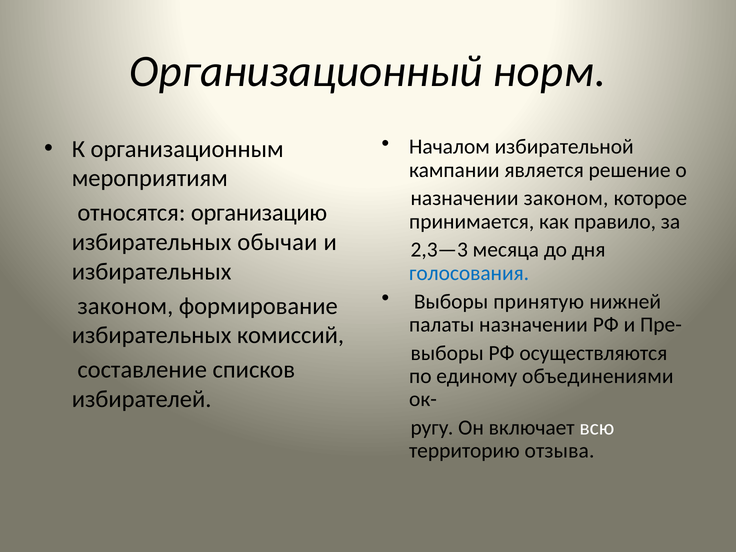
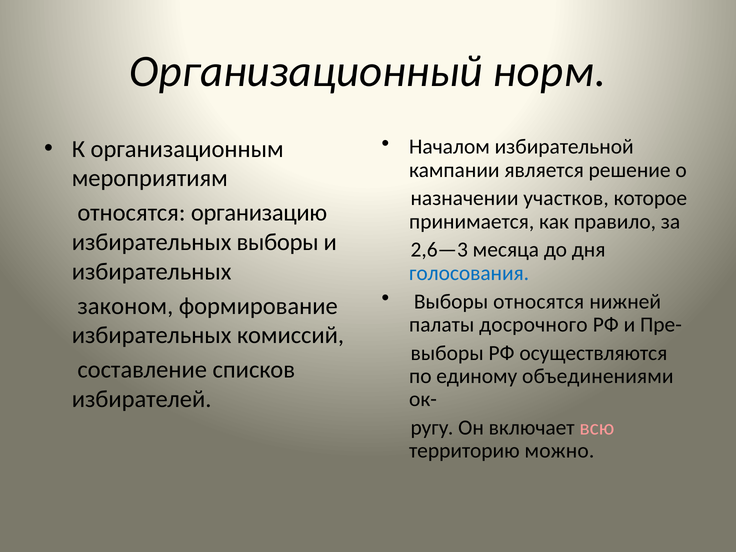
назначении законом: законом -> участков (566, 198)
избирательных обычаи: обычаи -> выборы (278, 242)
2,3—3: 2,3—3 -> 2,6—3 (439, 250)
Выборы принятую: принятую -> относятся (539, 301)
палаты назначении: назначении -> досрочного (533, 325)
всю colour: white -> pink (597, 428)
отзыва: отзыва -> можно (559, 451)
